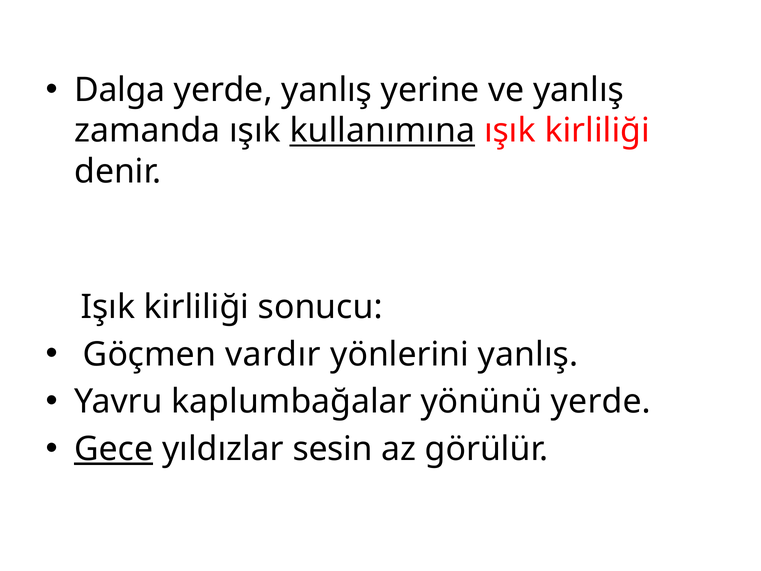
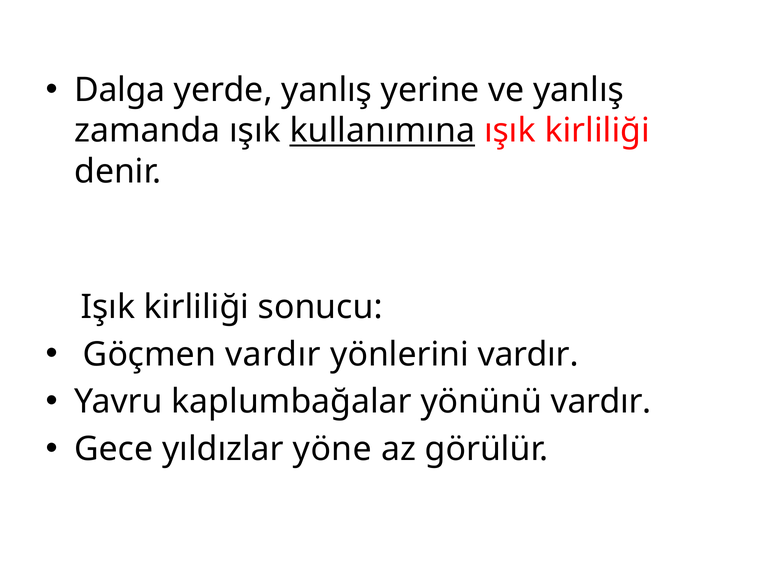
yönlerini yanlış: yanlış -> vardır (528, 354)
yönünü yerde: yerde -> vardır (601, 402)
Gece underline: present -> none (114, 449)
sesin: sesin -> yöne (332, 449)
